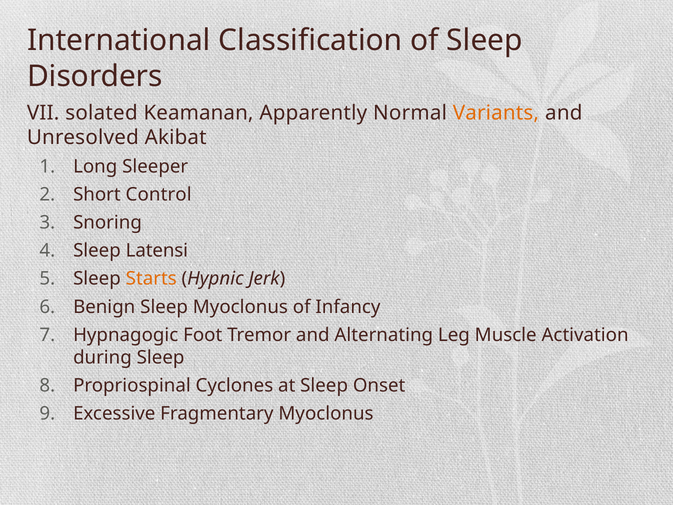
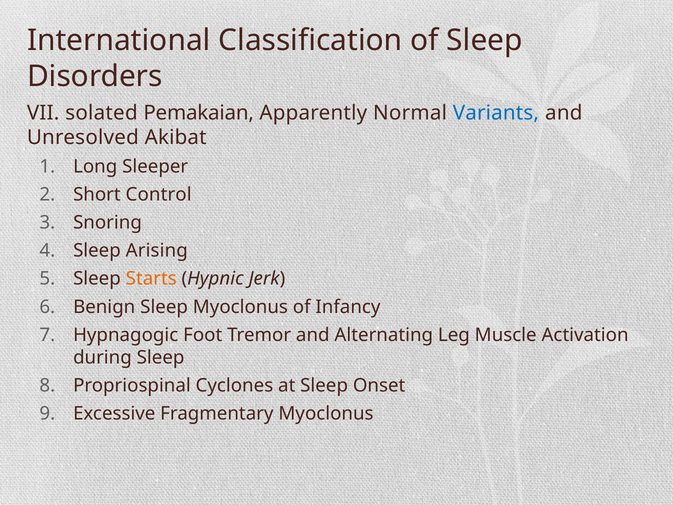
Keamanan: Keamanan -> Pemakaian (199, 113)
Variants colour: orange -> blue (496, 113)
Latensi: Latensi -> Arising (157, 251)
